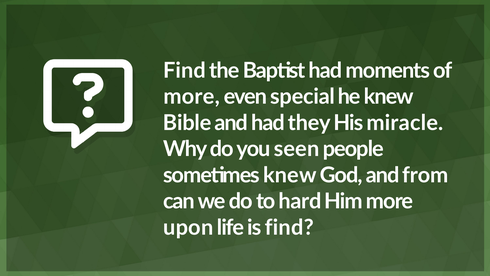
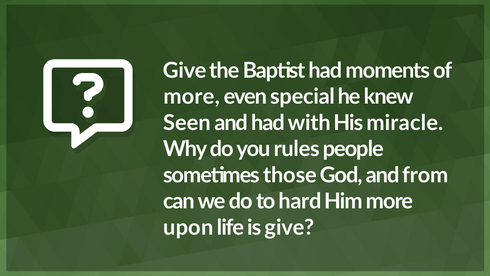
Find: Find -> Give (185, 70)
Bible: Bible -> Seen (187, 123)
they: they -> with (309, 123)
seen: seen -> rules (297, 149)
sometimes knew: knew -> those (290, 175)
is find: find -> give (289, 227)
